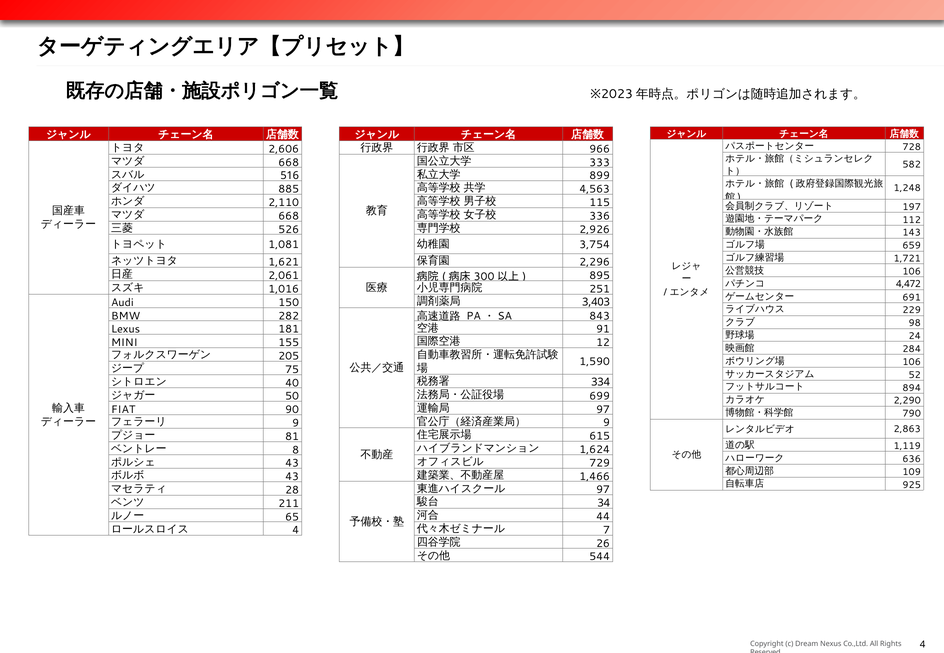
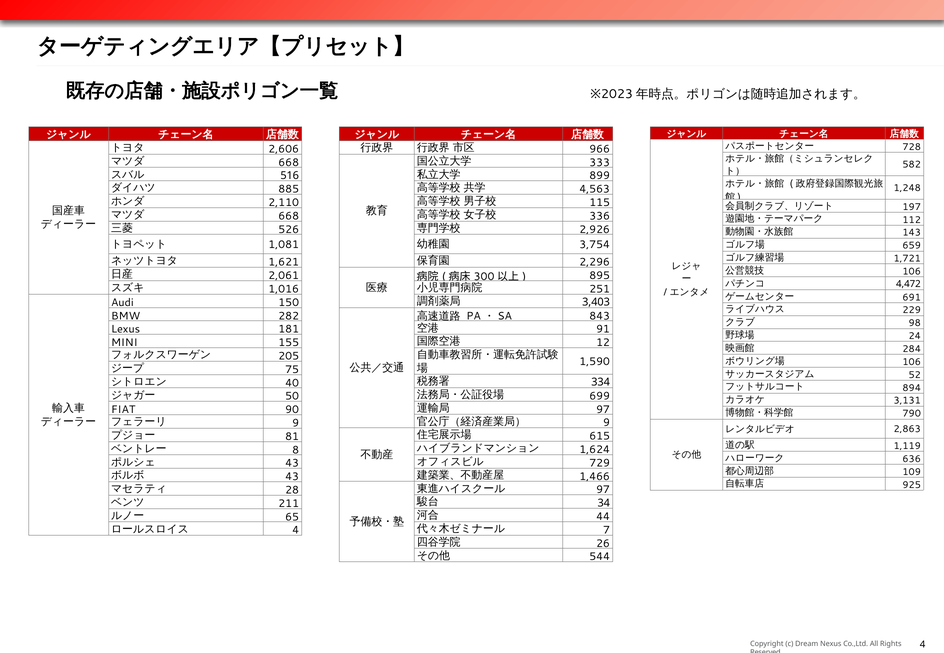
2,290: 2,290 -> 3,131 (907, 401)
